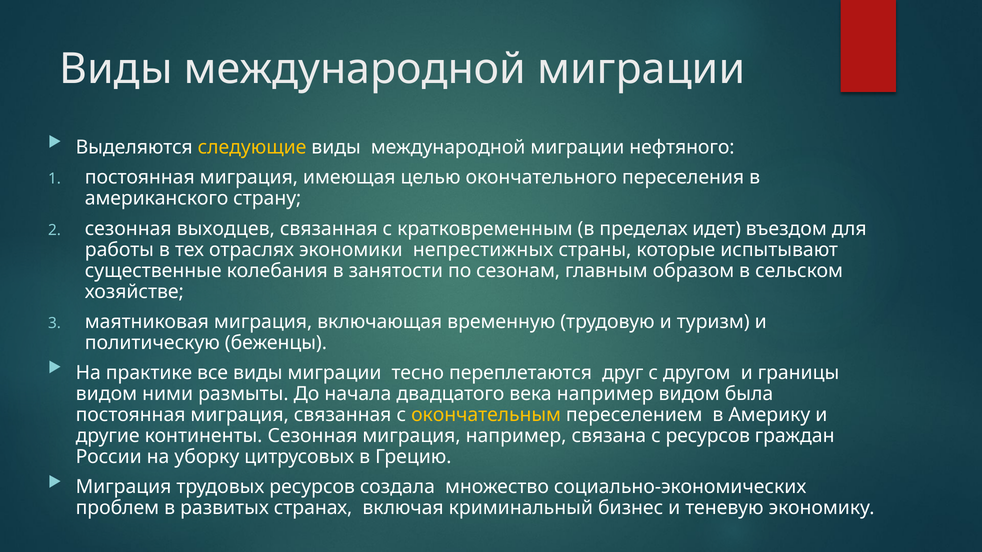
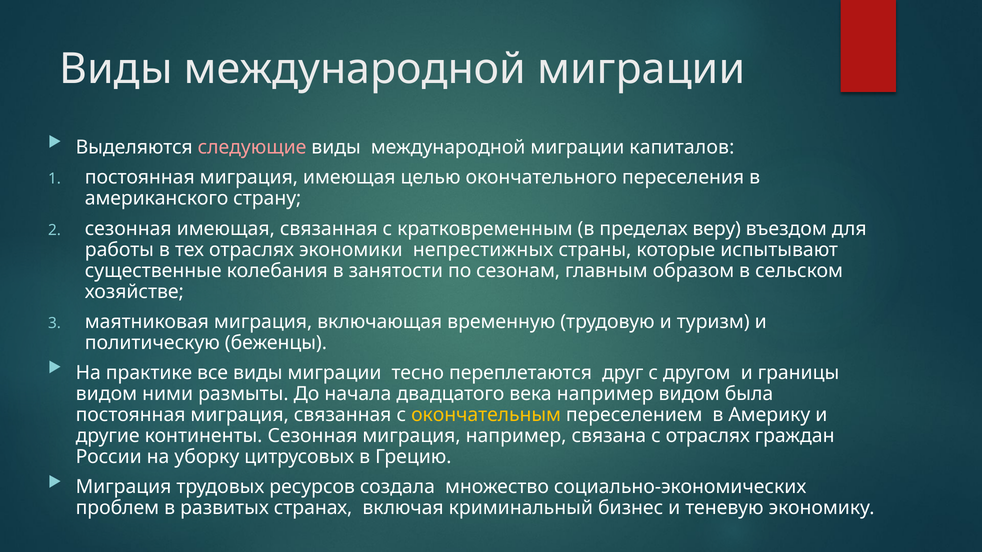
следующие colour: yellow -> pink (252, 147)
нефтяного: нефтяного -> капиталов (682, 147)
сезонная выходцев: выходцев -> имеющая (226, 229)
идет: идет -> веру (717, 229)
с ресурсов: ресурсов -> отраслях (708, 436)
